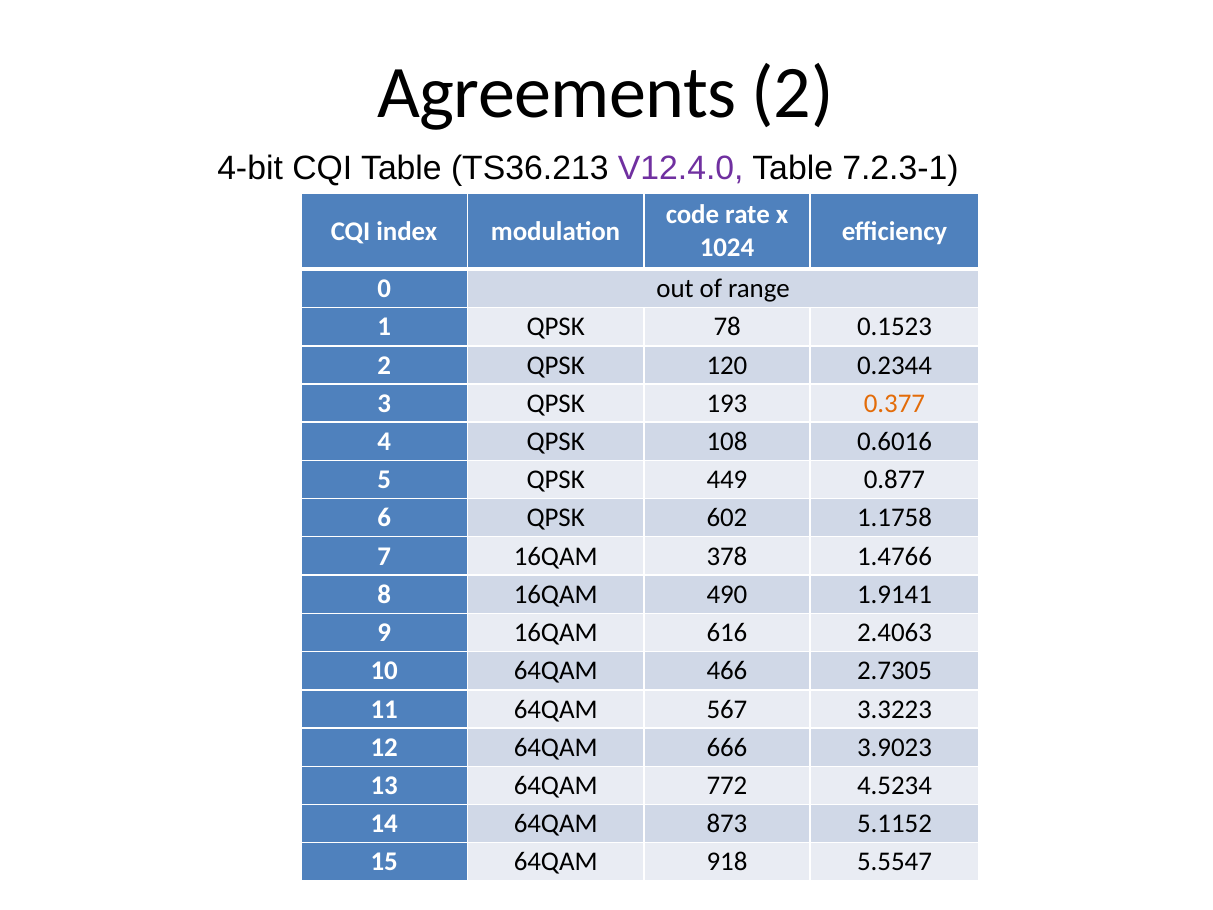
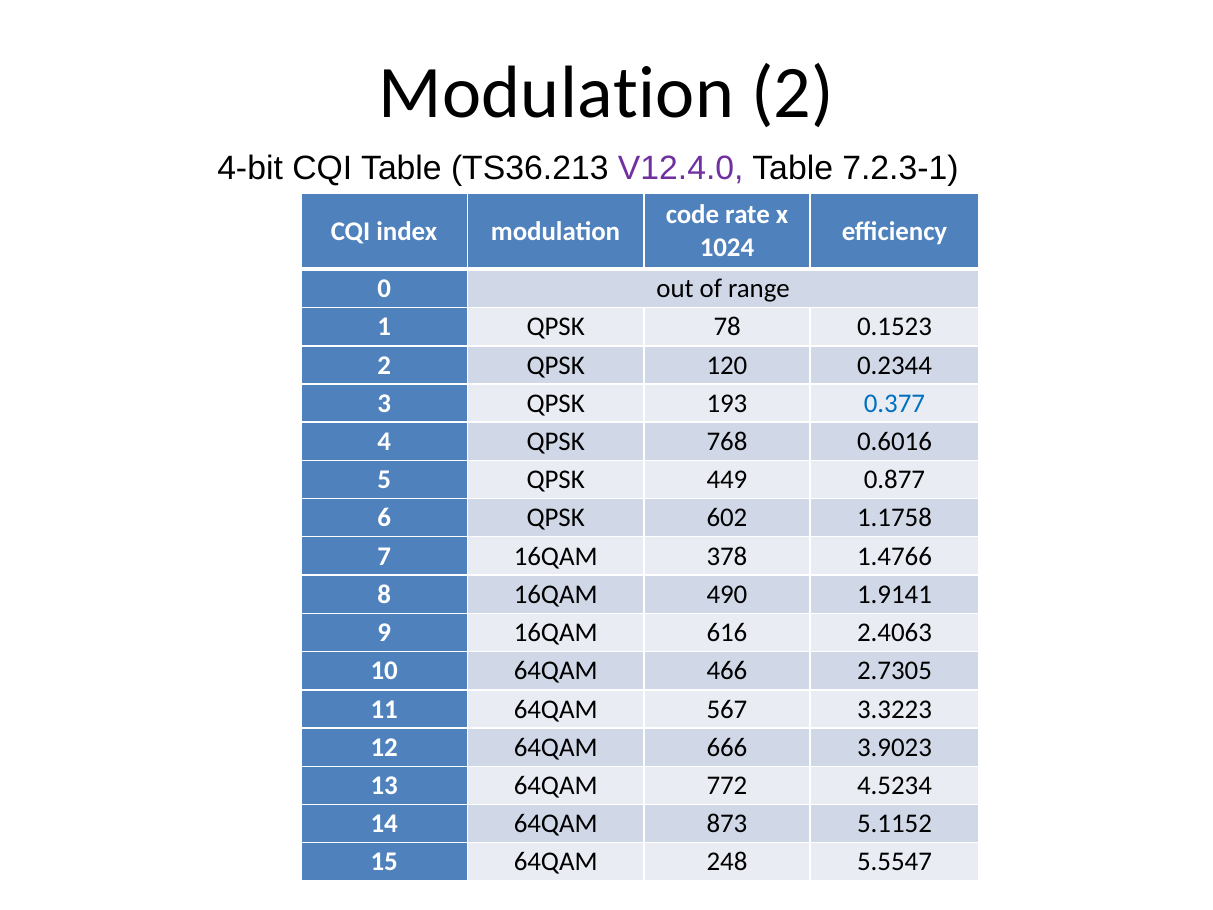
Agreements: Agreements -> Modulation (556, 93)
0.377 colour: orange -> blue (894, 403)
108: 108 -> 768 (727, 441)
918: 918 -> 248 (727, 862)
